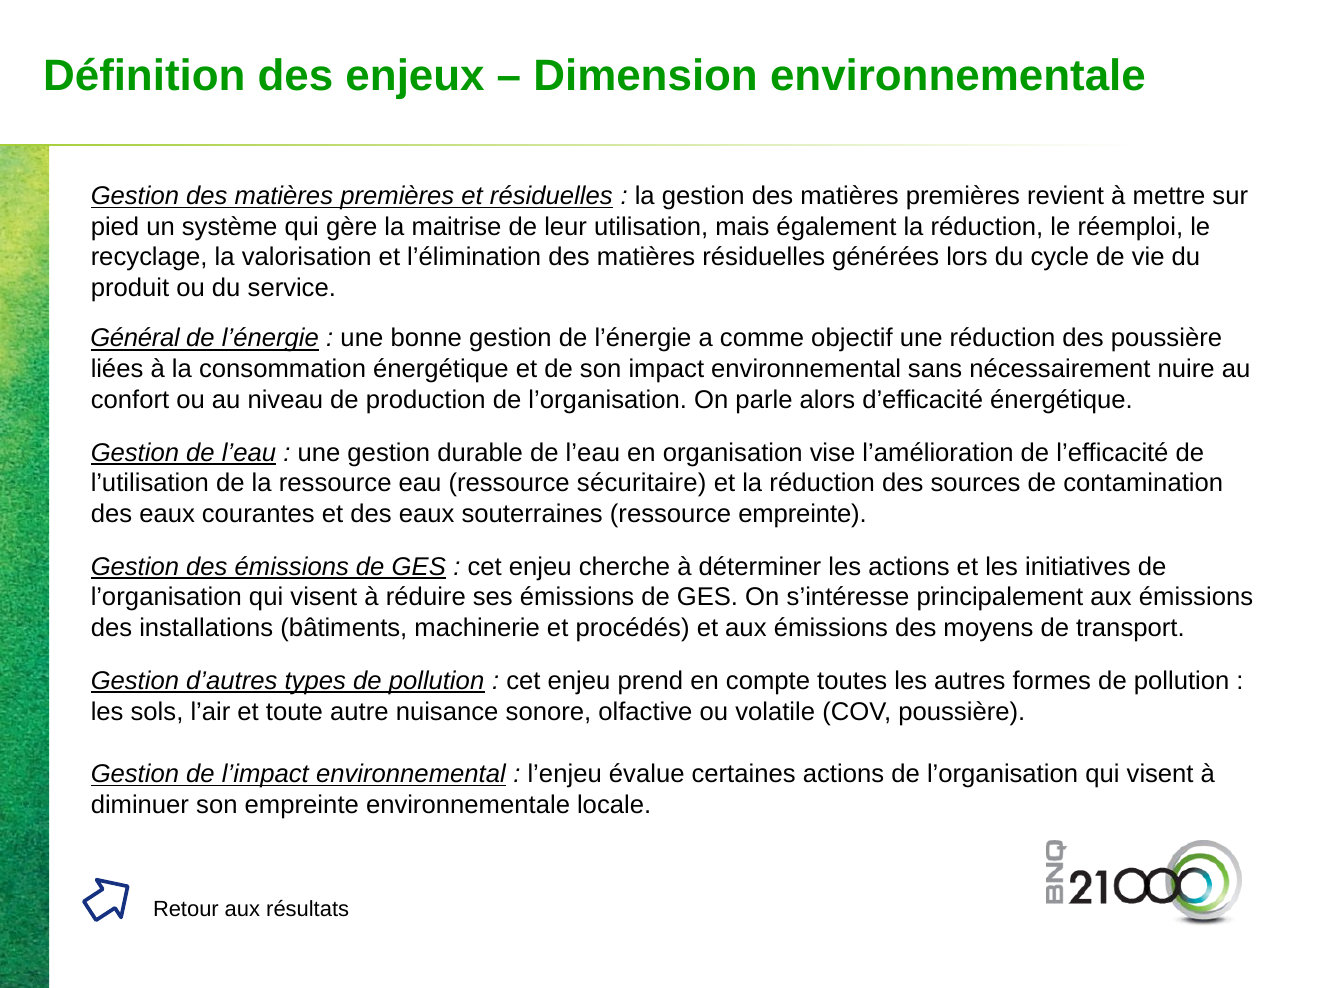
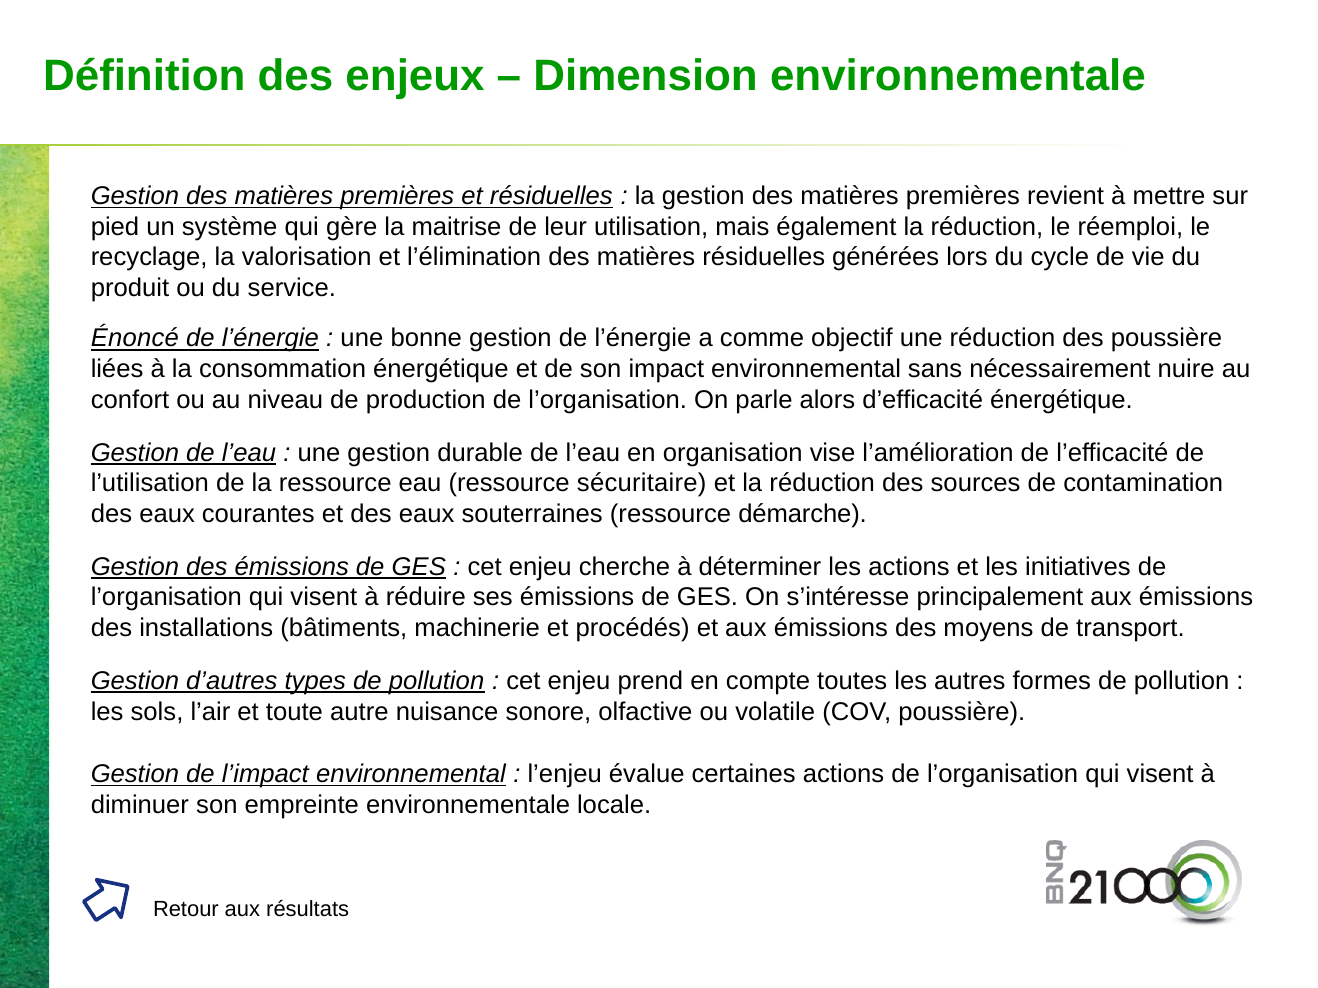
Général: Général -> Énoncé (135, 339)
ressource empreinte: empreinte -> démarche (803, 514)
